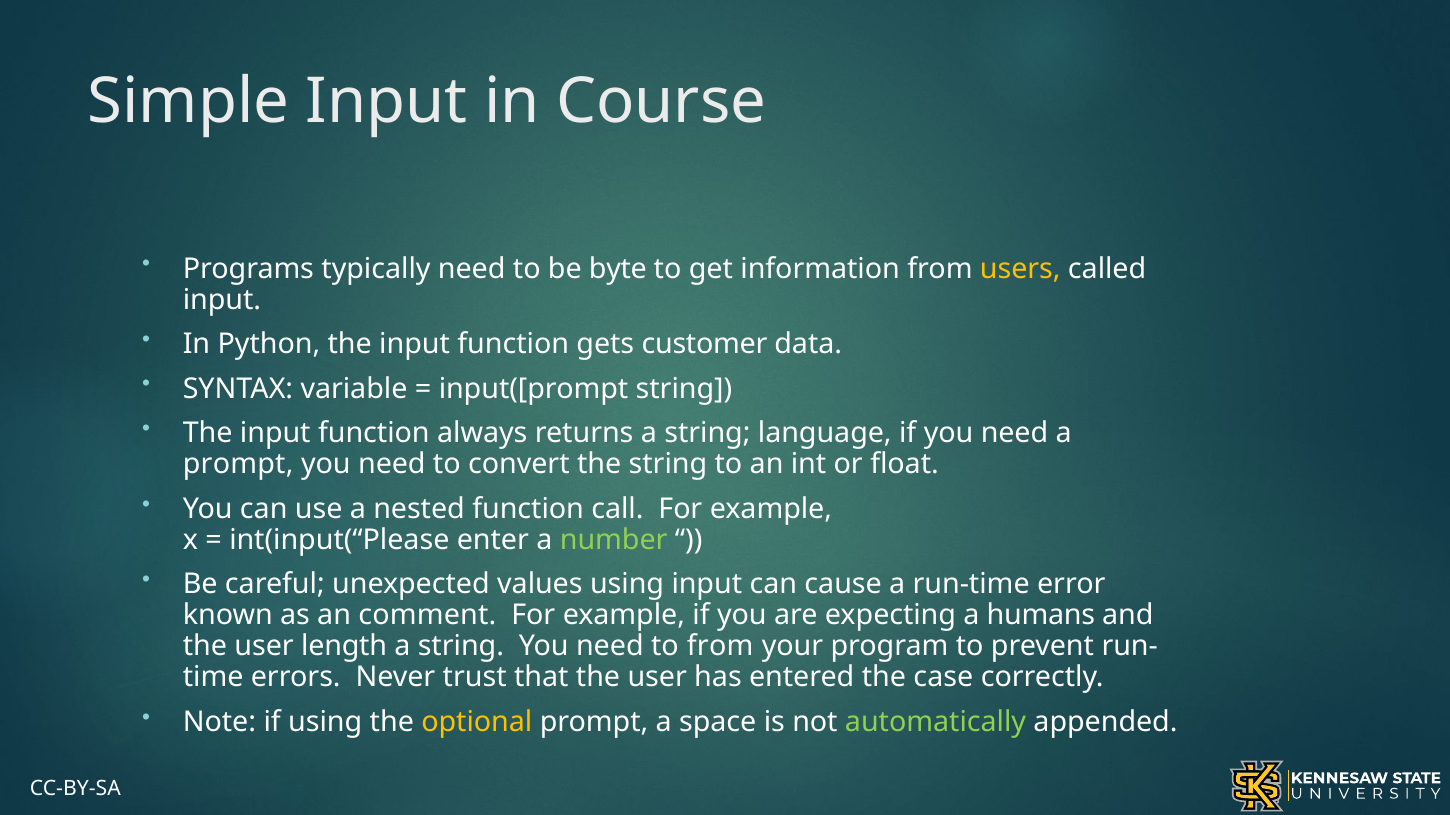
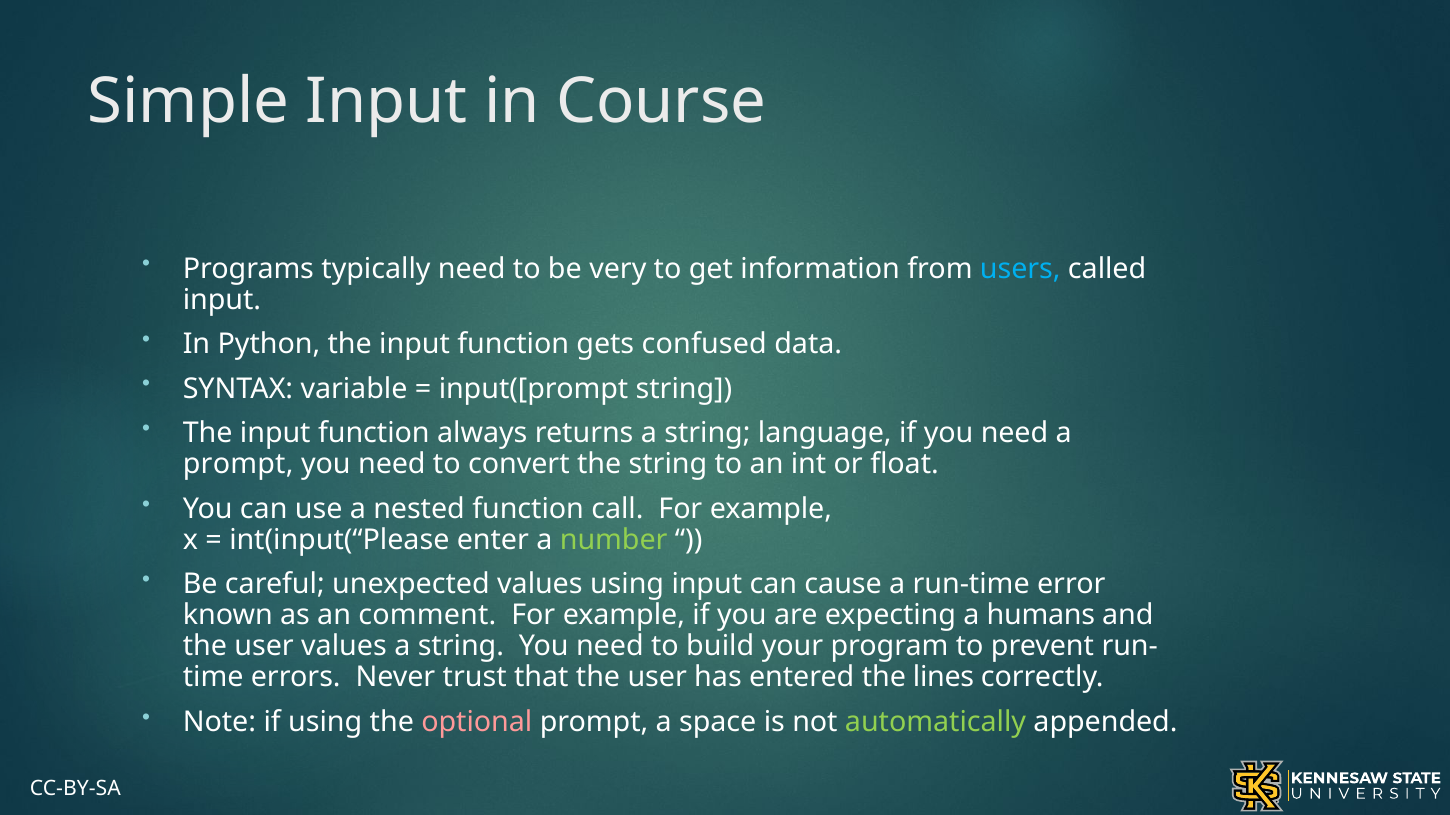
byte: byte -> very (618, 269)
users colour: yellow -> light blue (1020, 269)
customer: customer -> confused (704, 344)
user length: length -> values (344, 647)
to from: from -> build (720, 647)
case: case -> lines (944, 678)
optional colour: yellow -> pink (477, 722)
